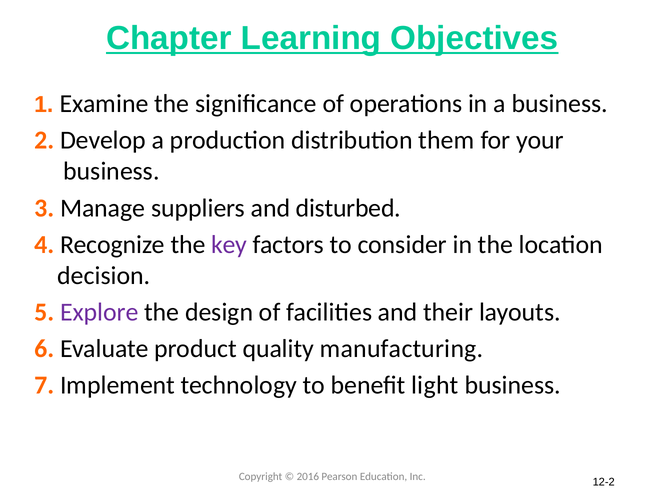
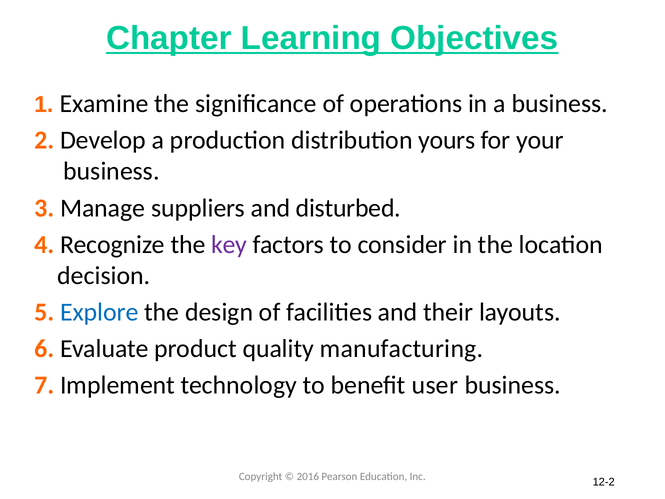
them: them -> yours (447, 140)
Explore colour: purple -> blue (99, 312)
light: light -> user (435, 385)
